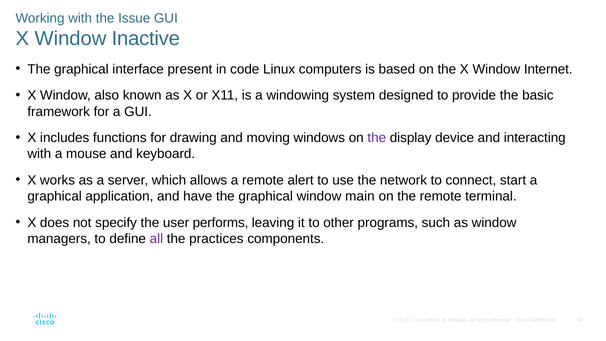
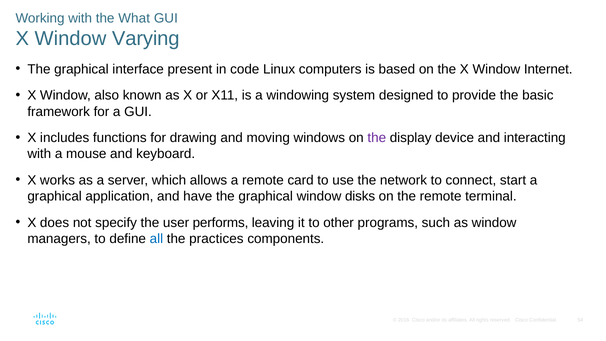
Issue: Issue -> What (134, 18)
Inactive: Inactive -> Varying (146, 39)
alert: alert -> card (301, 180)
main: main -> disks (360, 196)
all colour: purple -> blue (156, 239)
